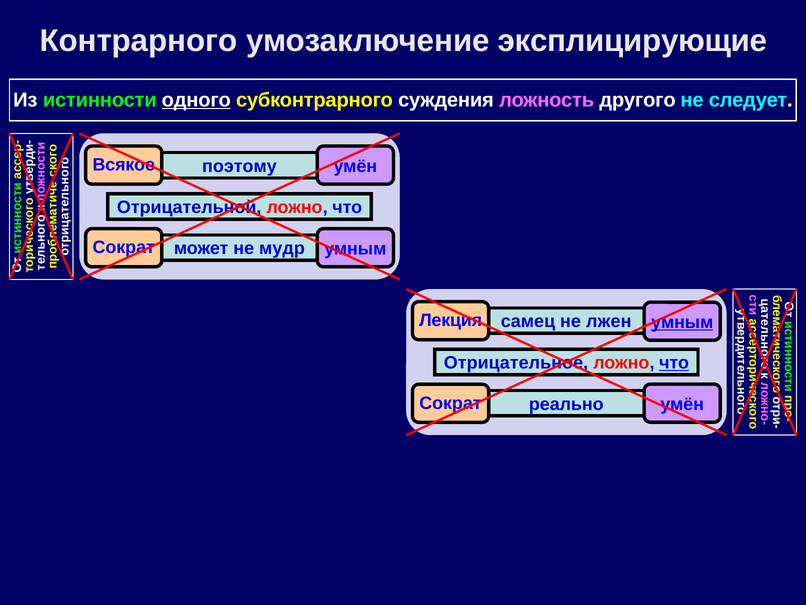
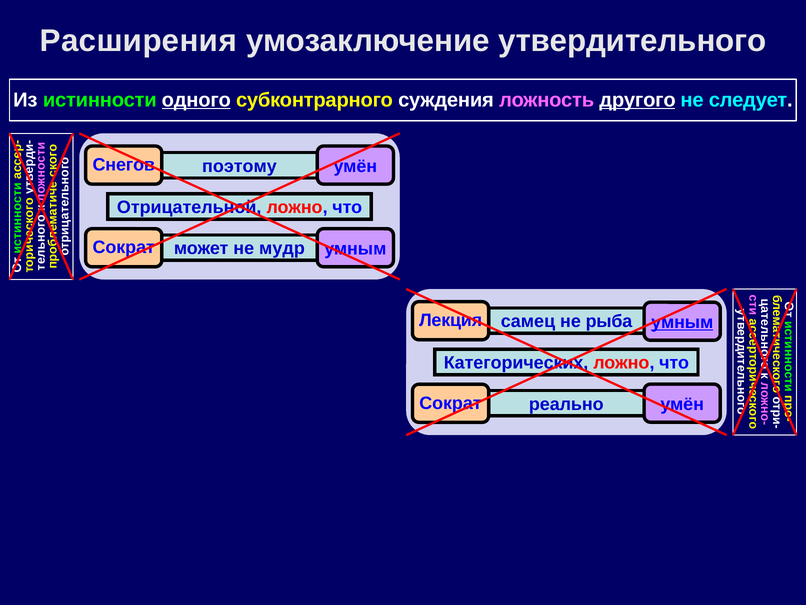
Контрарного: Контрарного -> Расширения (138, 41)
эксплицирующие: эксплицирующие -> утвердительного (632, 41)
другого underline: none -> present (638, 100)
Всякое: Всякое -> Снегов (124, 165)
лжен: лжен -> рыба (609, 321)
Отрицательное: Отрицательное -> Категорических (516, 363)
что underline: present -> none (674, 363)
